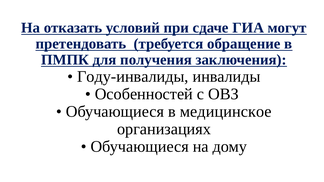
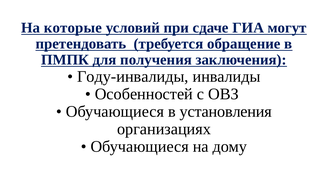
отказать: отказать -> которые (73, 28)
медицинское: медицинское -> установления (226, 112)
